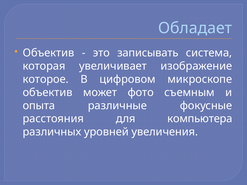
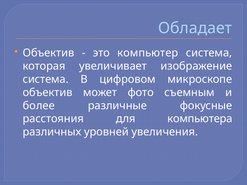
записывать: записывать -> компьютер (148, 53)
которое: которое -> система (46, 79)
опыта: опыта -> более (39, 106)
